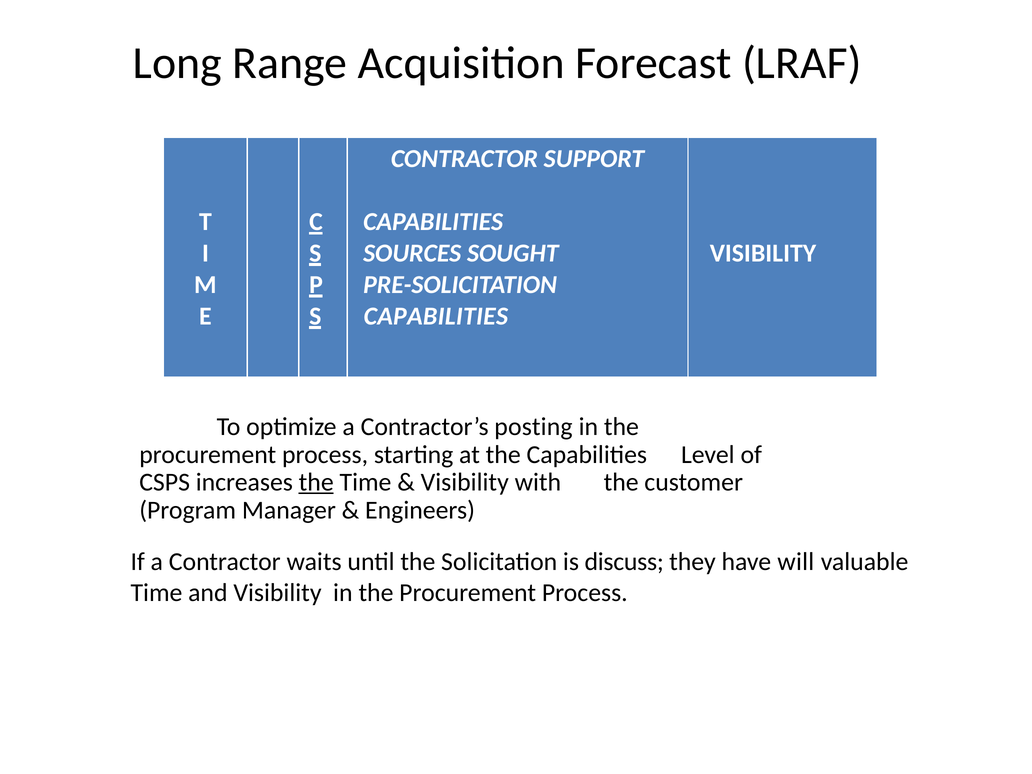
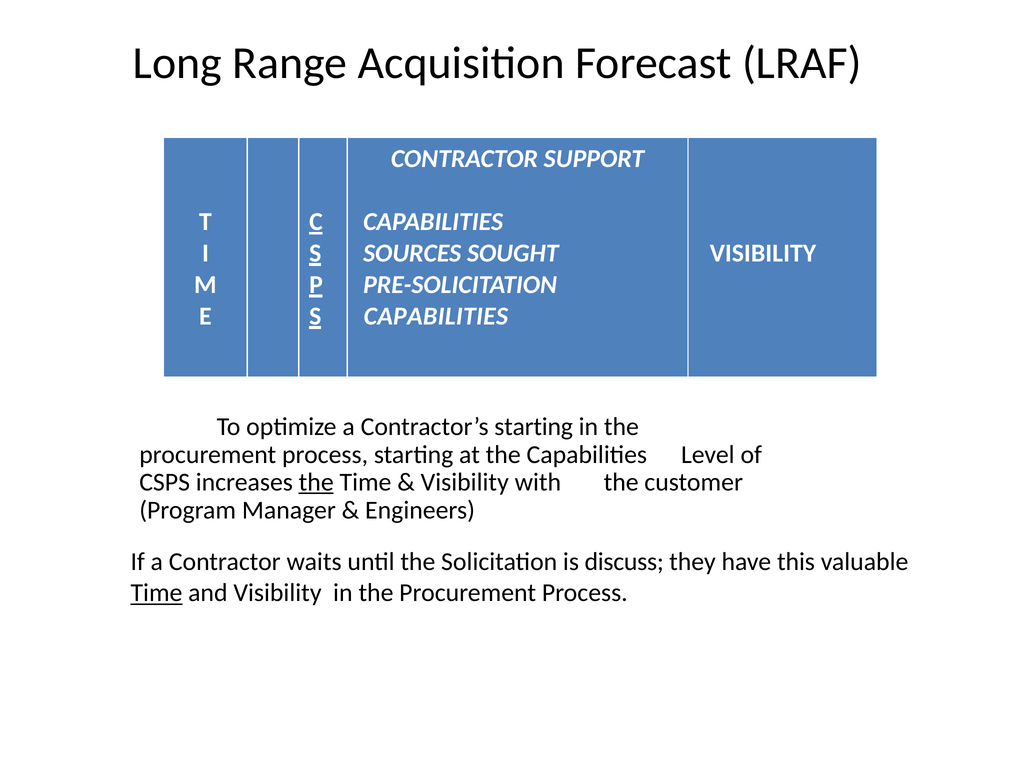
Contractor’s posting: posting -> starting (534, 427)
will: will -> this (796, 562)
Time underline: none -> present (156, 593)
